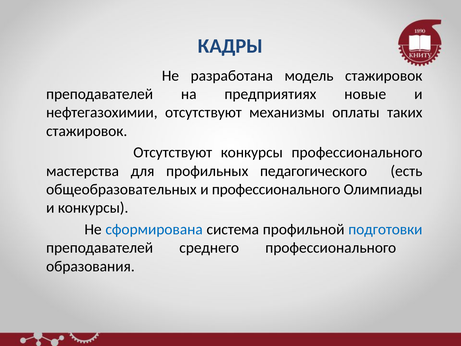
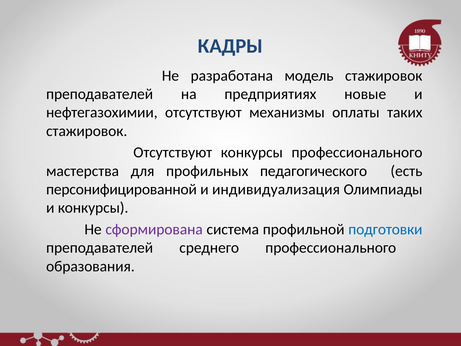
общеобразовательных: общеобразовательных -> персонифицированной (121, 189)
и профессионального: профессионального -> индивидуализация (276, 189)
сформирована colour: blue -> purple (154, 229)
